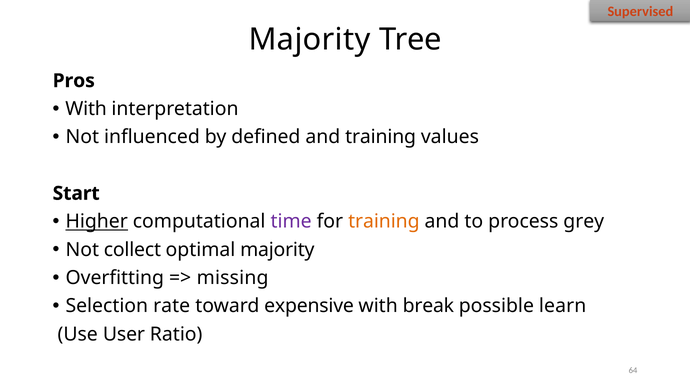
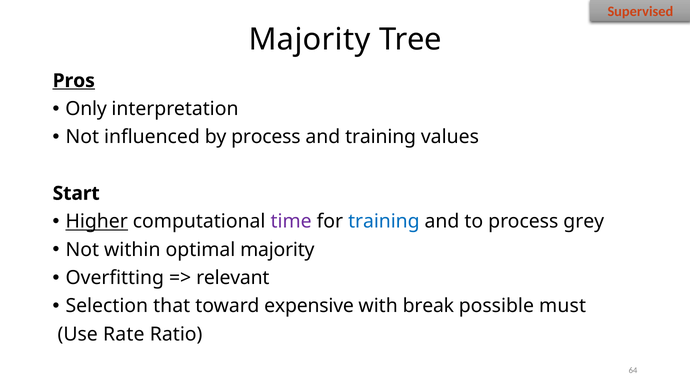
Pros underline: none -> present (74, 81)
With: With -> Only (86, 109)
by defined: defined -> process (266, 137)
training colour: orange -> blue (384, 222)
collect: collect -> within (132, 250)
missing: missing -> relevant (233, 278)
rate: rate -> that (172, 306)
learn: learn -> must (563, 306)
User: User -> Rate (124, 334)
